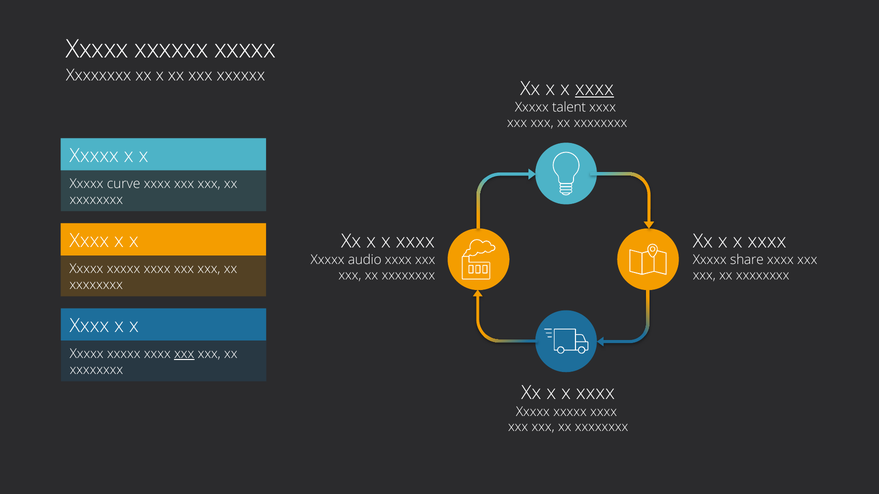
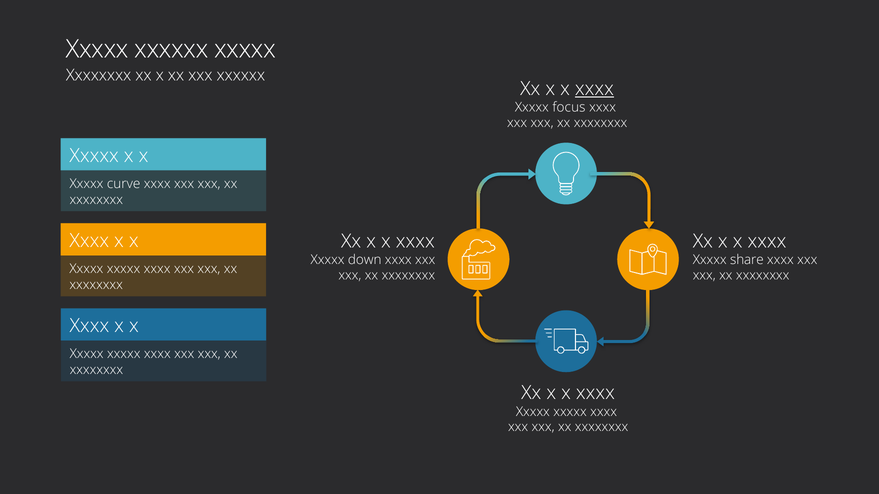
talent: talent -> focus (569, 108)
audio: audio -> down (365, 260)
xxx underline: present -> none (184, 354)
